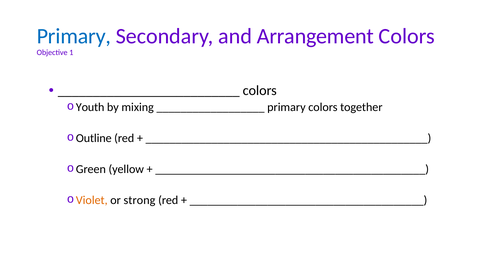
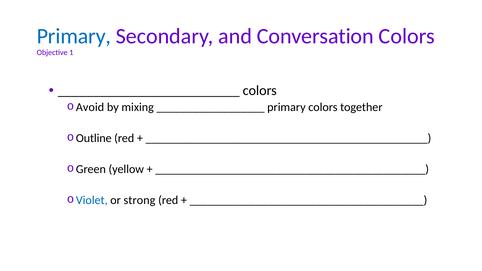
Arrangement: Arrangement -> Conversation (315, 36)
Youth: Youth -> Avoid (90, 107)
Violet colour: orange -> blue (92, 200)
